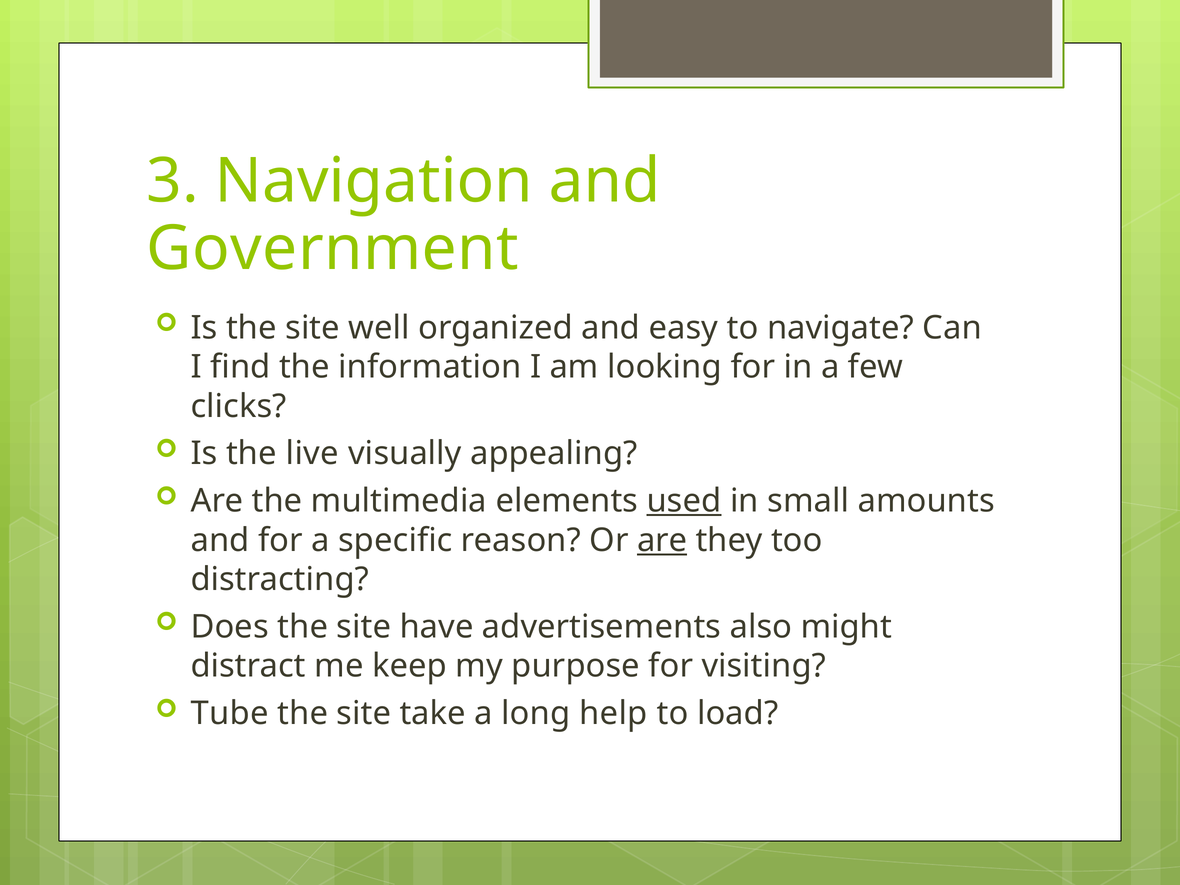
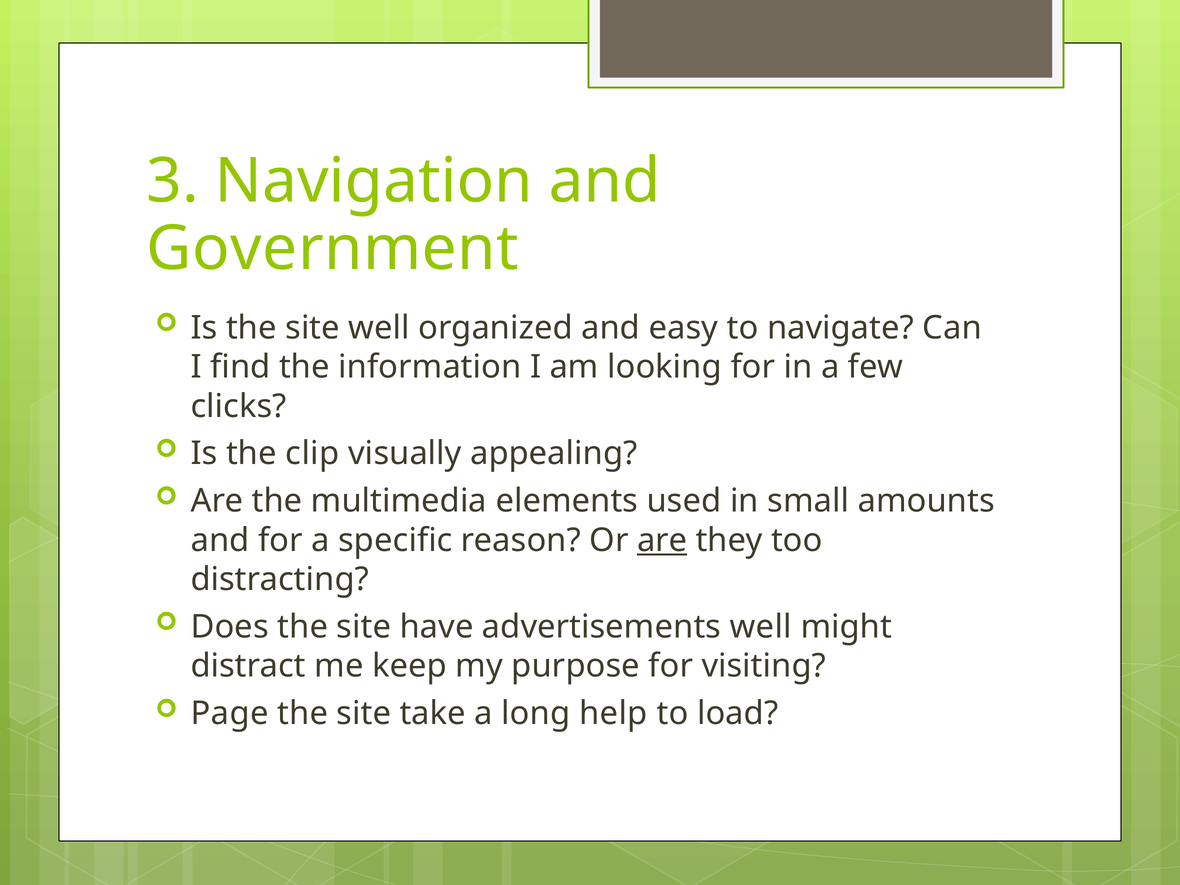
live: live -> clip (312, 454)
used underline: present -> none (684, 501)
advertisements also: also -> well (761, 627)
Tube: Tube -> Page (230, 713)
